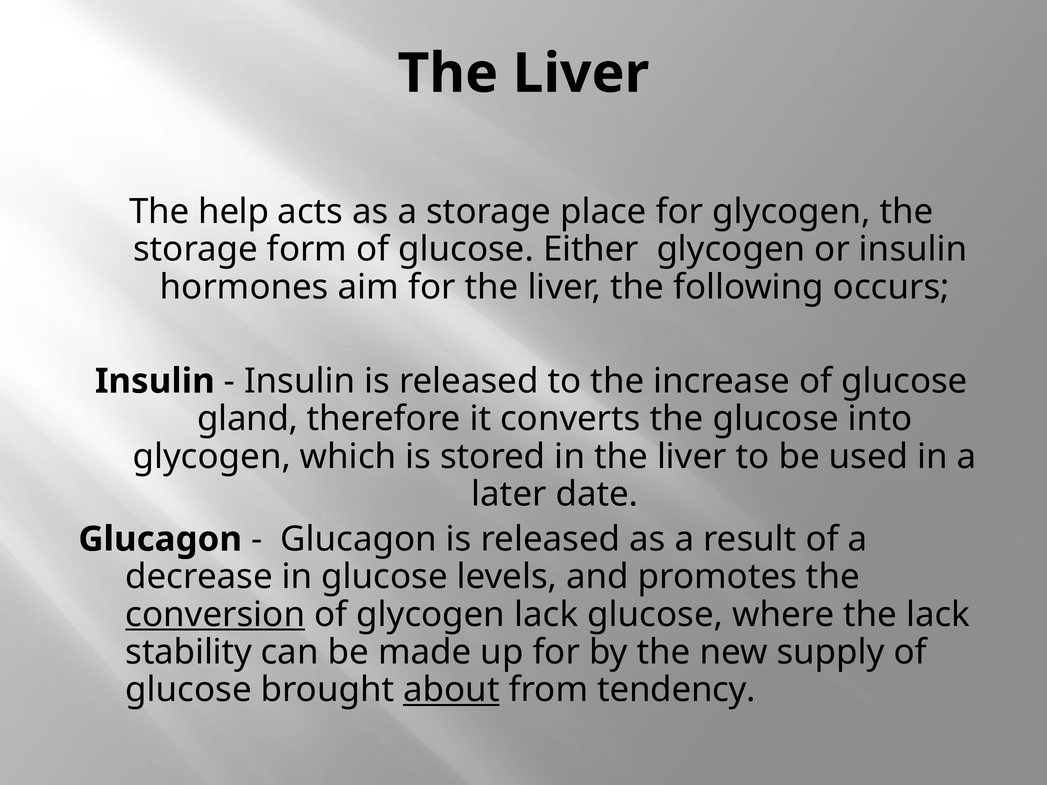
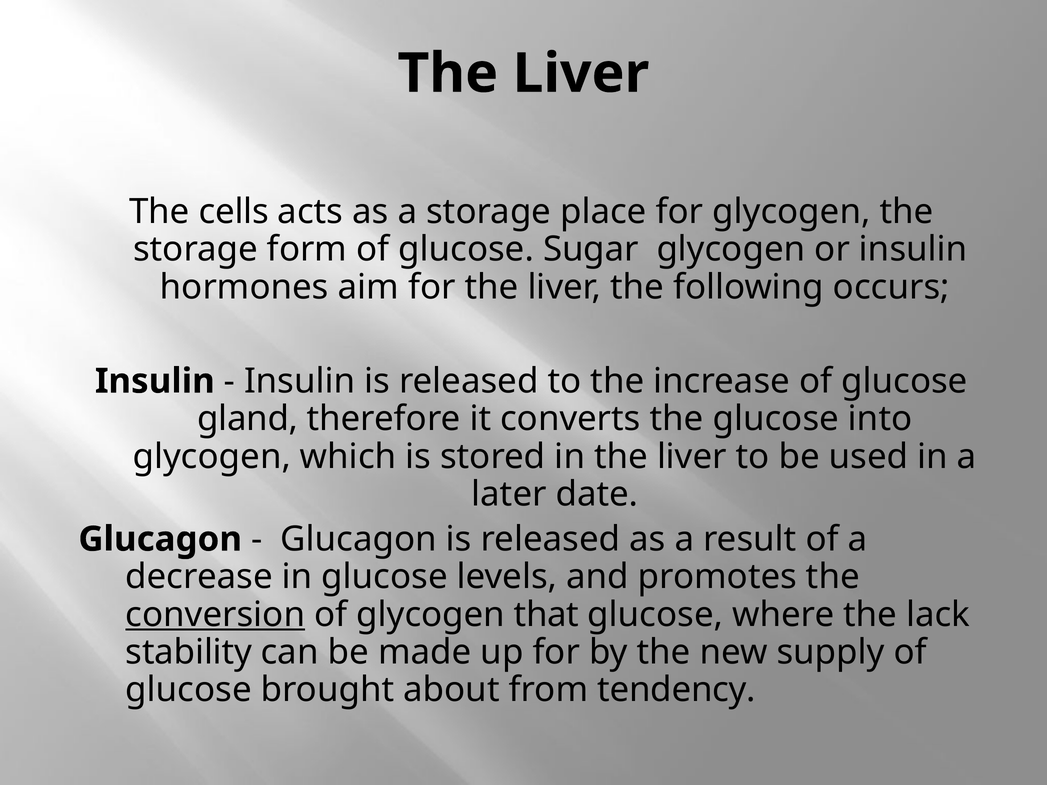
help: help -> cells (234, 212)
Either: Either -> Sugar (591, 249)
glycogen lack: lack -> that (546, 615)
about underline: present -> none (451, 690)
